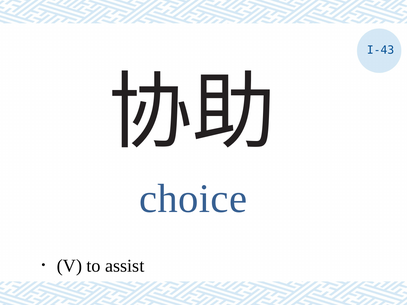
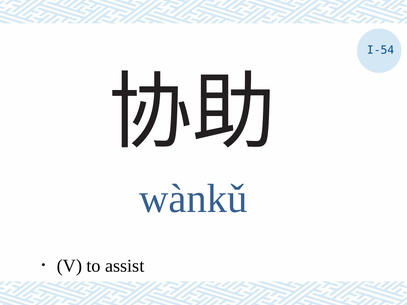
I-43: I-43 -> I-54 (381, 50)
choice: choice -> wànkǔ (193, 199)
